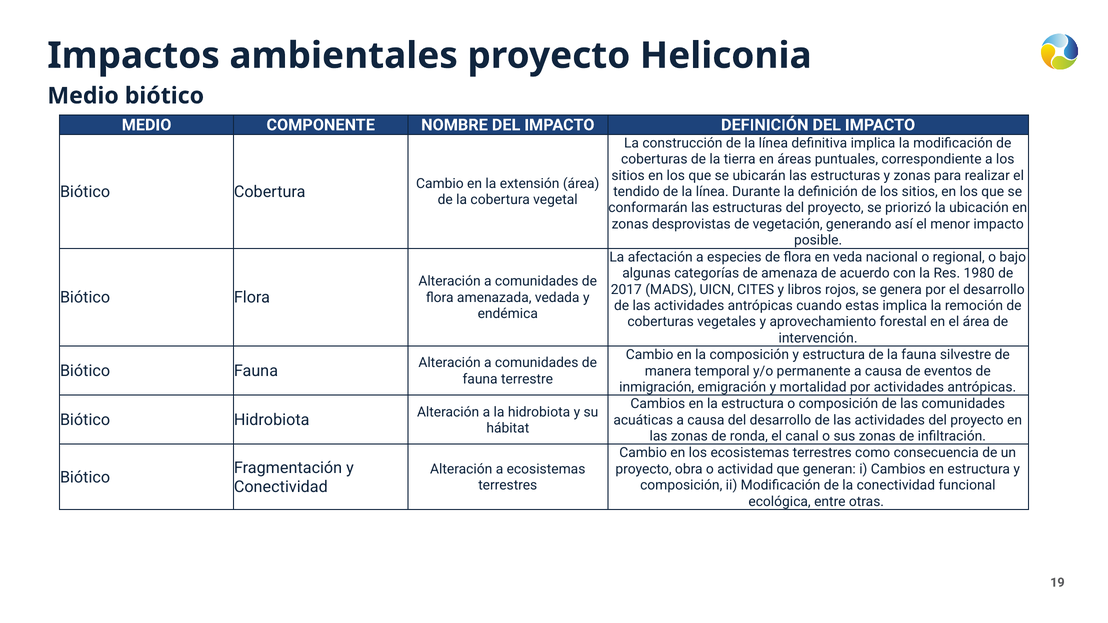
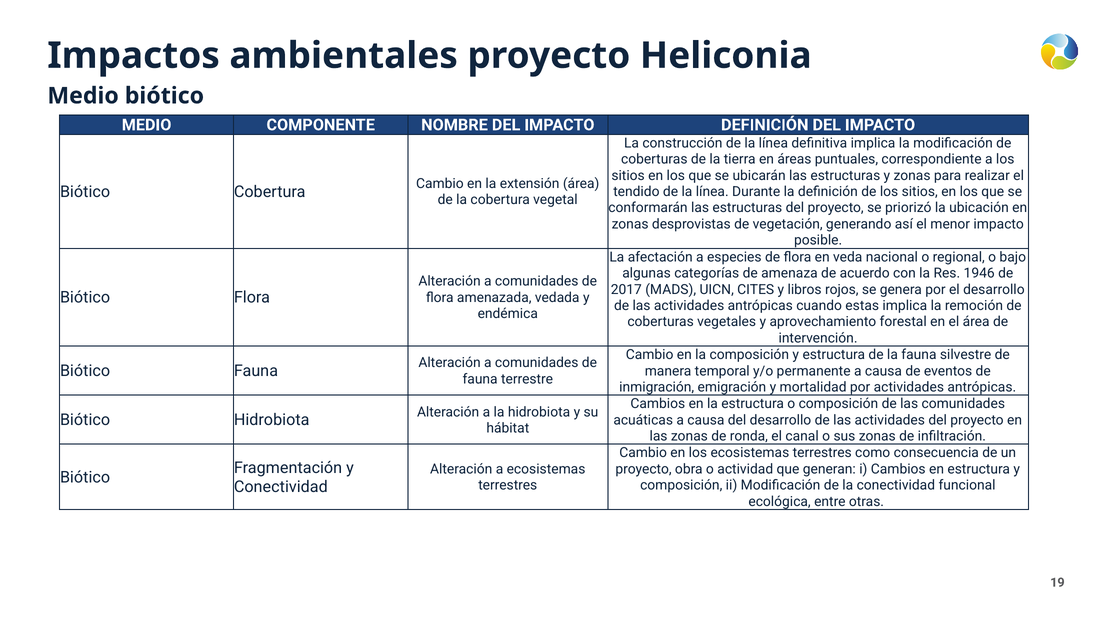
1980: 1980 -> 1946 (979, 273)
